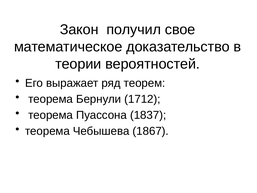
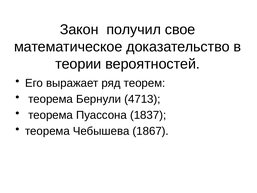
1712: 1712 -> 4713 (142, 99)
